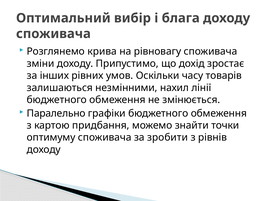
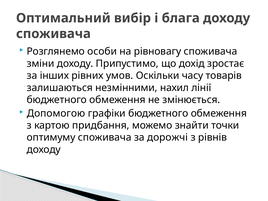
крива: крива -> особи (102, 51)
Паралельно: Паралельно -> Допомогою (56, 113)
зробити: зробити -> дорожчі (168, 137)
